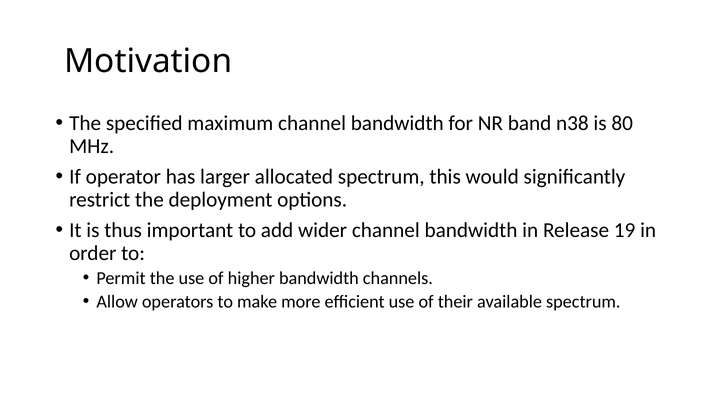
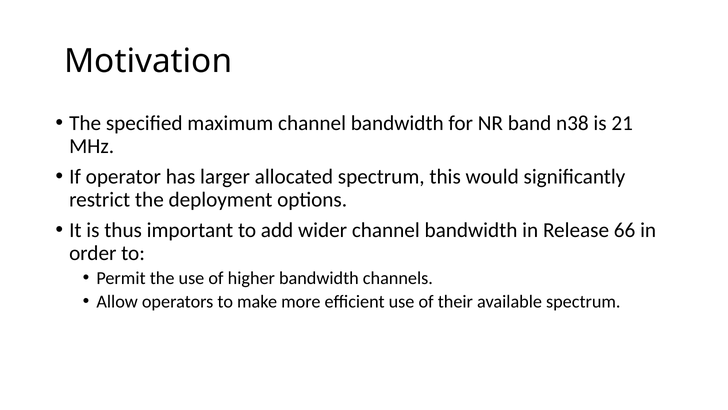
80: 80 -> 21 (622, 123)
19: 19 -> 66 (625, 230)
